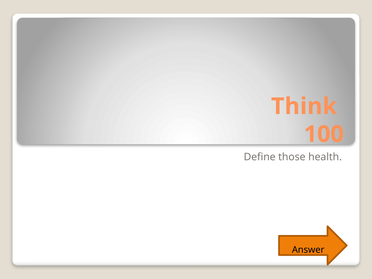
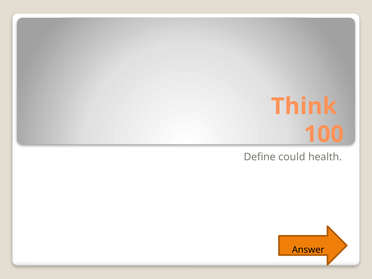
those: those -> could (292, 157)
